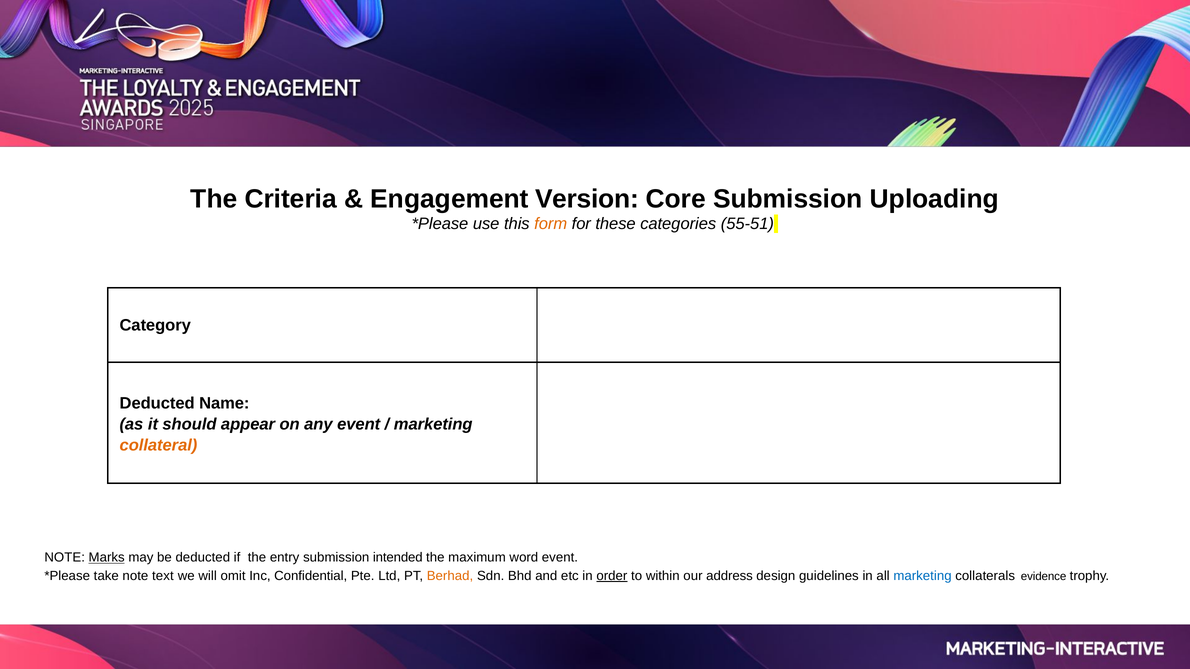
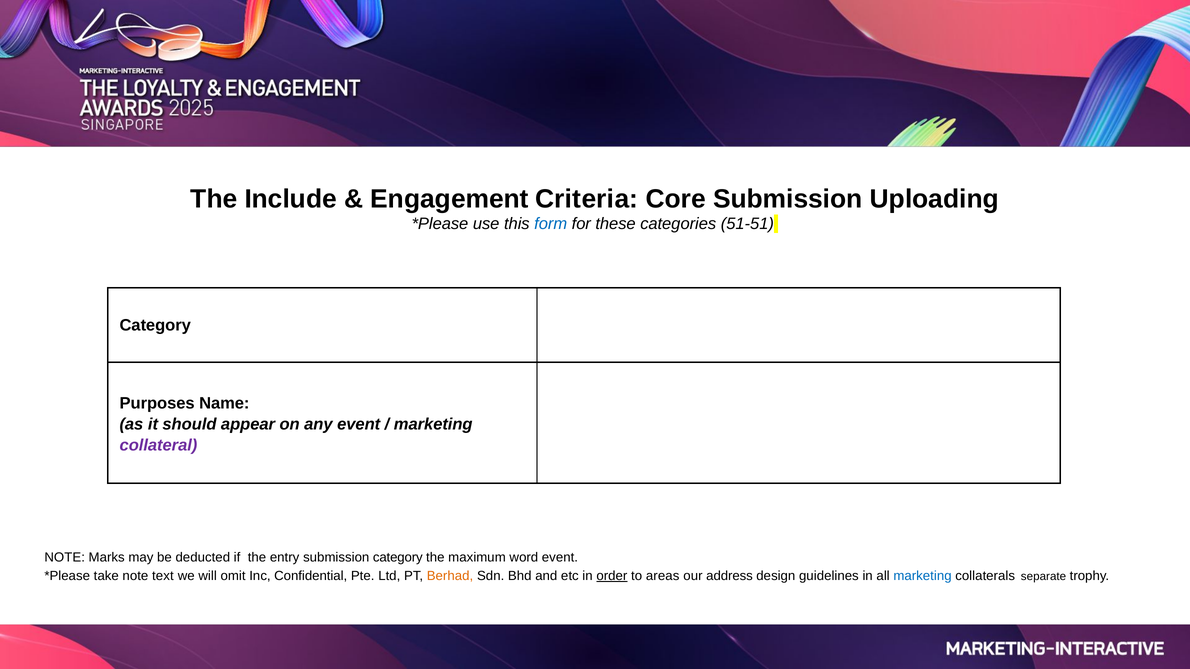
Criteria: Criteria -> Include (291, 199)
Version: Version -> Criteria (587, 199)
form colour: orange -> blue (551, 224)
55-51: 55-51 -> 51-51 (747, 224)
Deducted: Deducted -> Purposes (157, 403)
collateral colour: orange -> purple (158, 446)
Marks underline: present -> none (107, 558)
submission intended: intended -> category (398, 558)
within: within -> areas (663, 576)
evidence: evidence -> separate (1044, 577)
